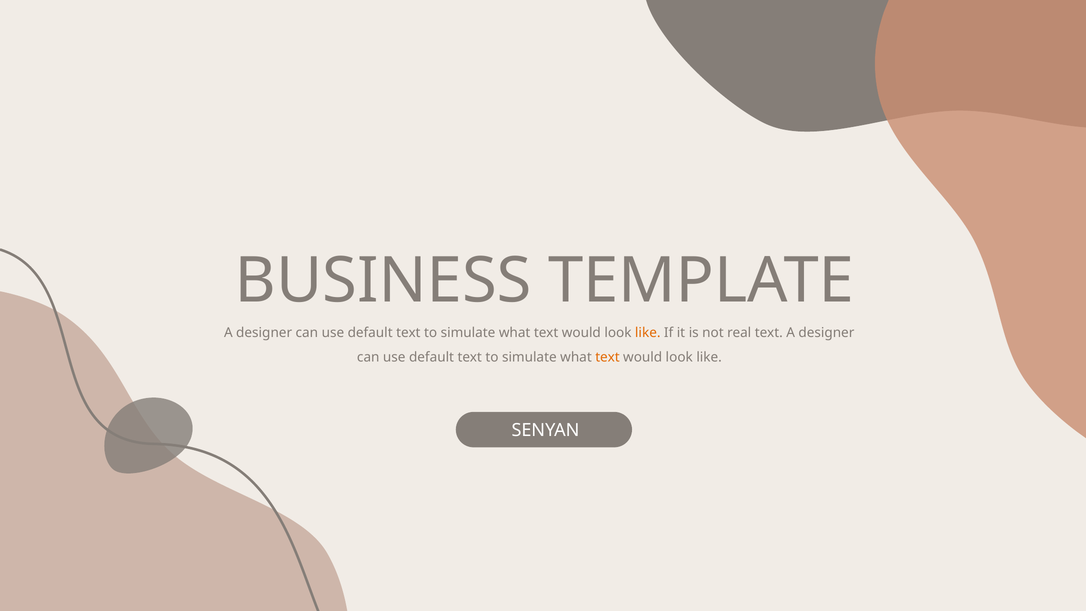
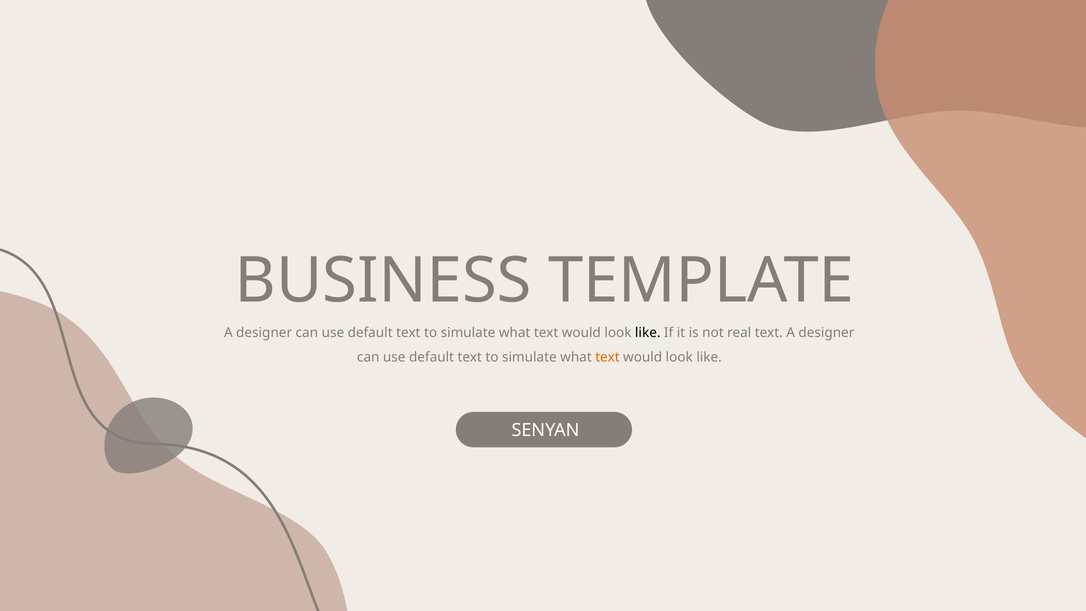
like colour: orange -> black (648, 333)
